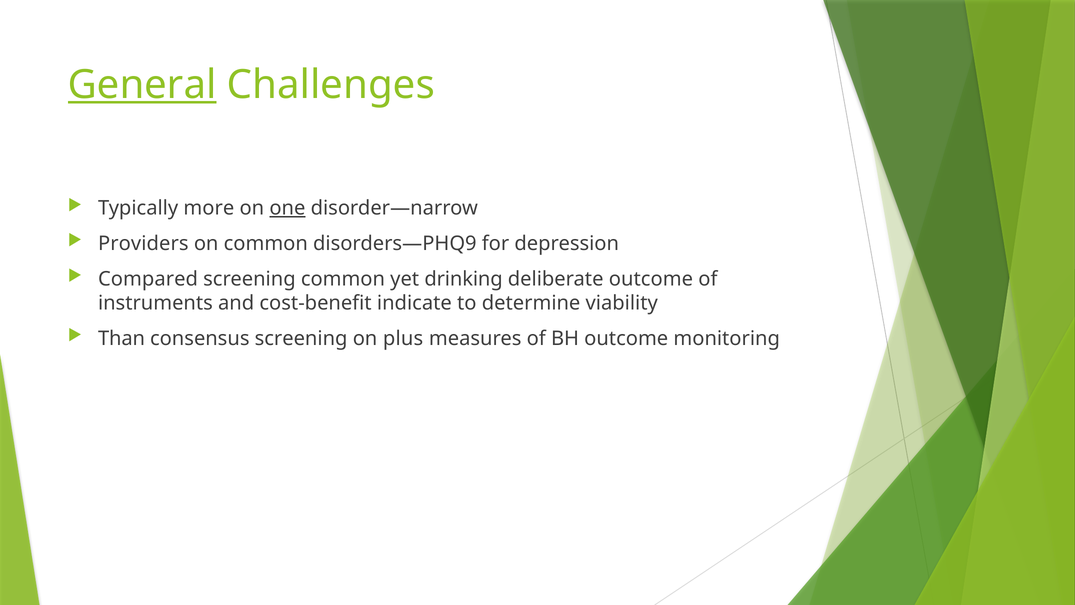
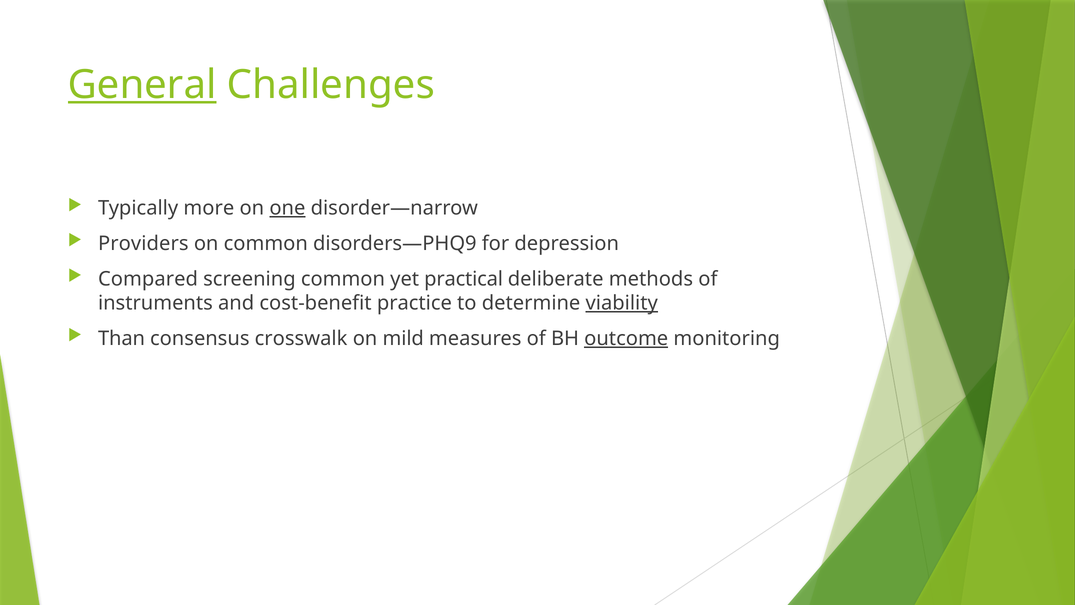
drinking: drinking -> practical (464, 279)
deliberate outcome: outcome -> methods (651, 279)
indicate: indicate -> practice (414, 303)
viability underline: none -> present (622, 303)
consensus screening: screening -> crosswalk (301, 338)
plus: plus -> mild (403, 338)
outcome underline: none -> present (626, 338)
